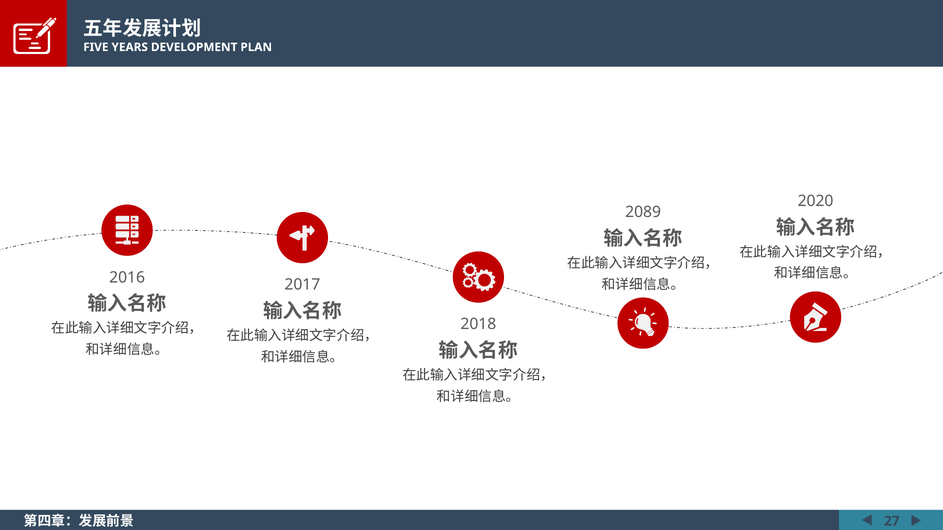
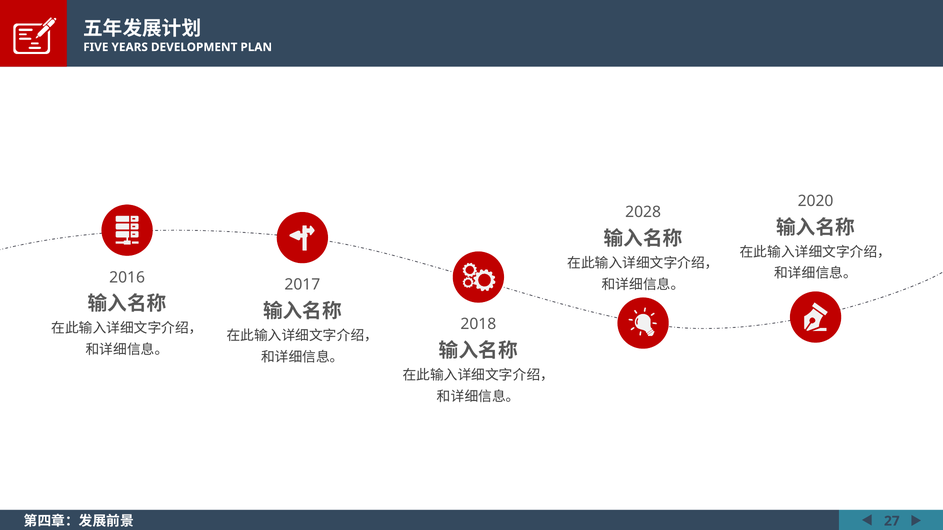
2089: 2089 -> 2028 (643, 212)
